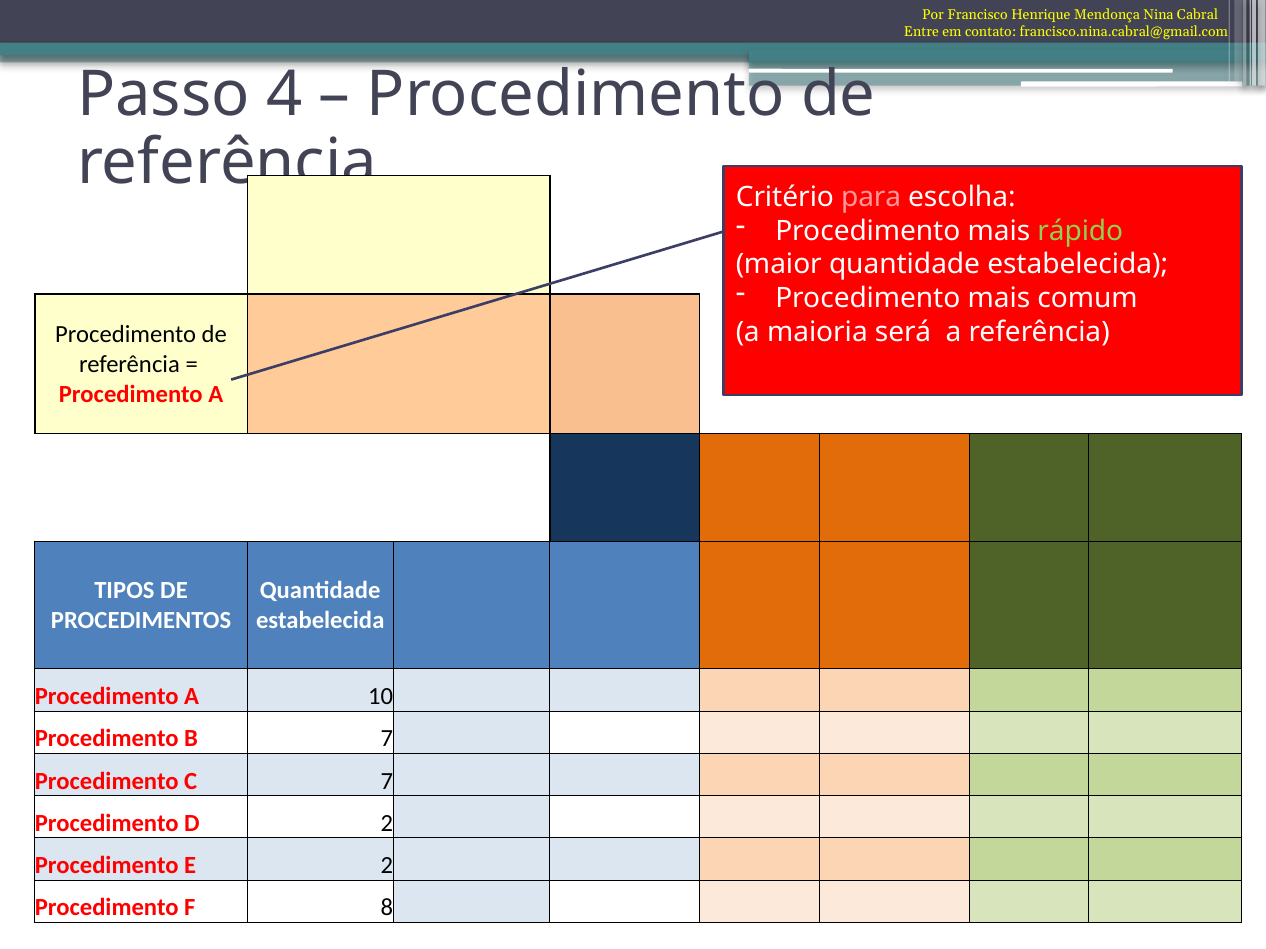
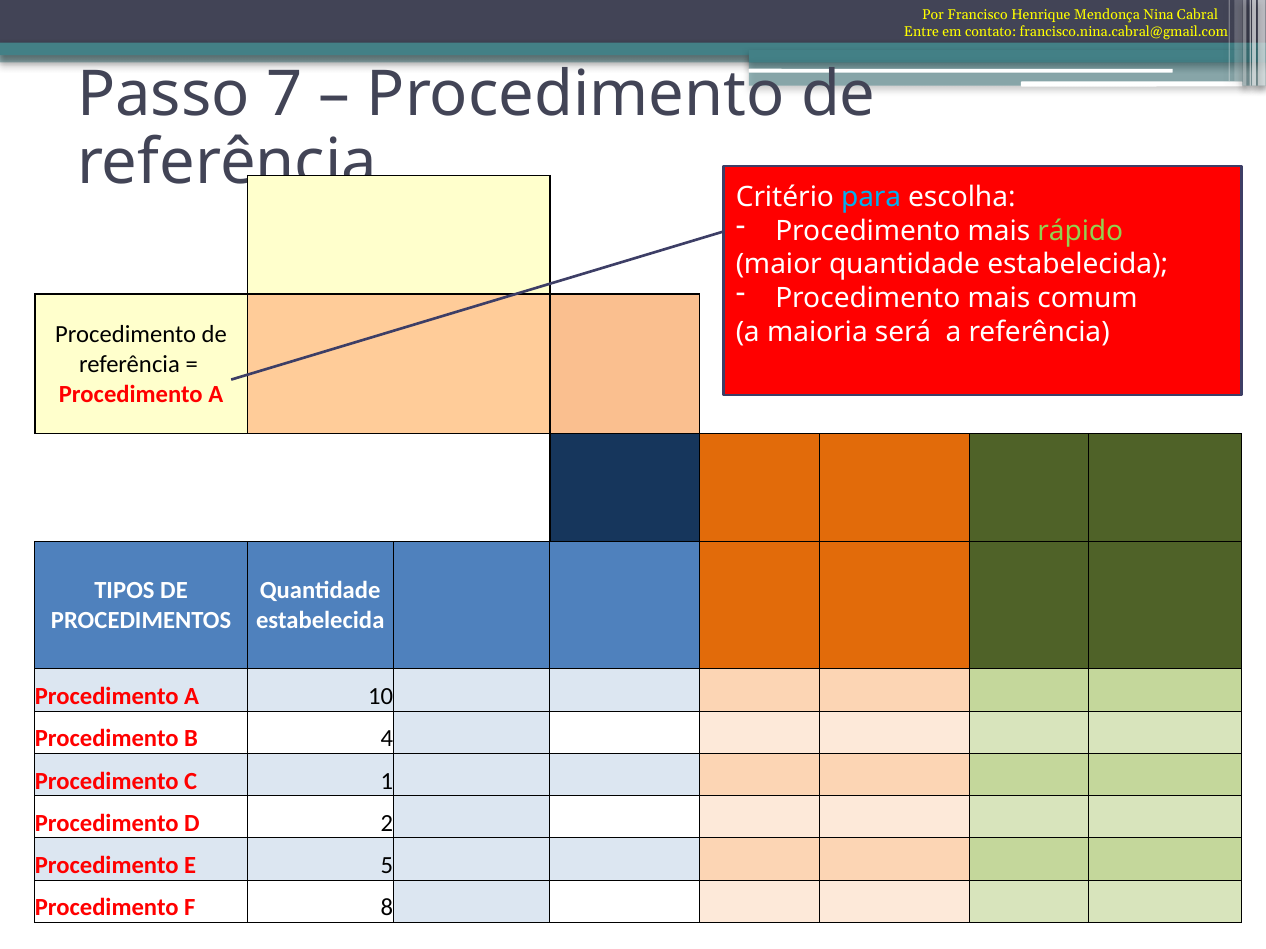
4: 4 -> 7 (284, 95)
para colour: pink -> light blue (871, 197)
B 7: 7 -> 4 (387, 739)
C 7: 7 -> 1 (387, 781)
E 2: 2 -> 5 (387, 866)
